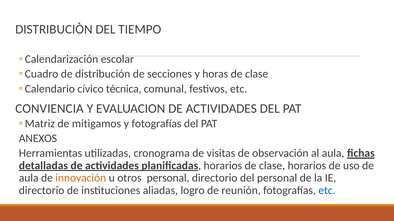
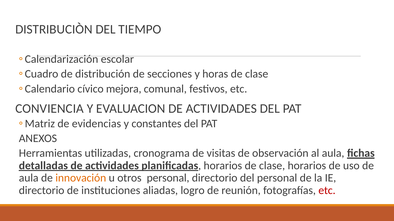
técnica: técnica -> mejora (124, 89)
mitigamos: mitigamos -> evidencias (96, 124)
y fotografías: fotografías -> constantes (156, 124)
etc colour: blue -> red (327, 191)
